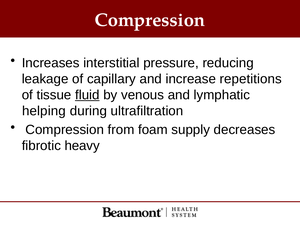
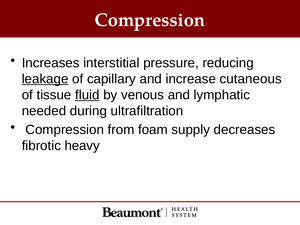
leakage underline: none -> present (45, 79)
repetitions: repetitions -> cutaneous (251, 79)
helping: helping -> needed (44, 111)
